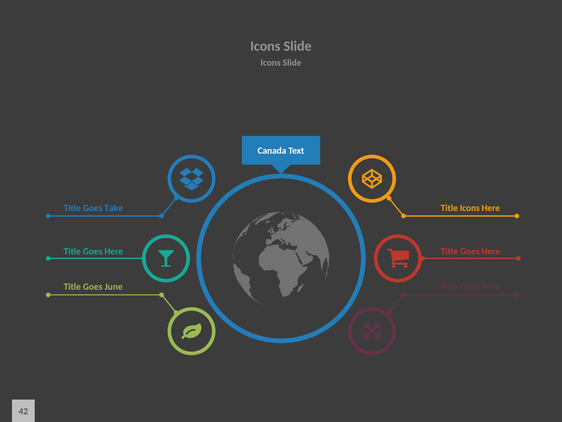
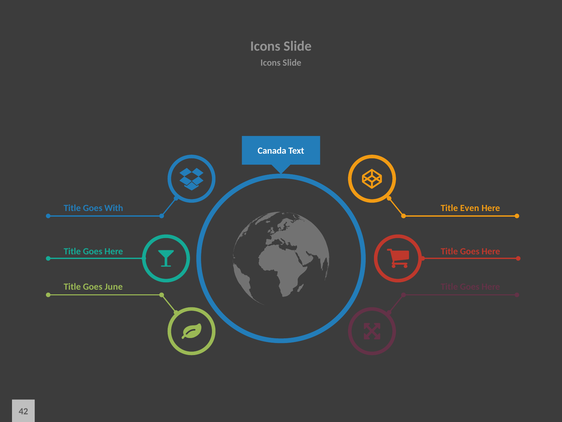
Take: Take -> With (114, 208)
Title Icons: Icons -> Even (470, 208)
